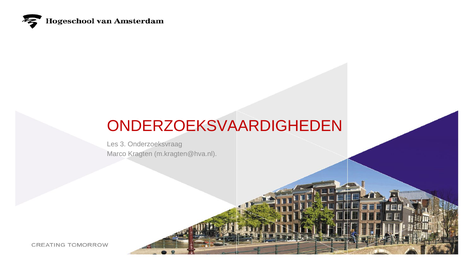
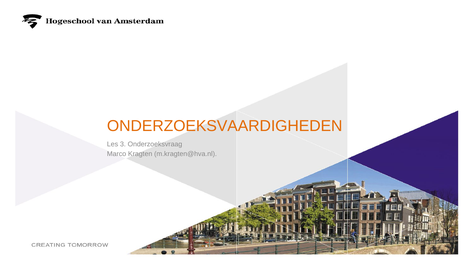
ONDERZOEKSVAARDIGHEDEN colour: red -> orange (225, 126)
